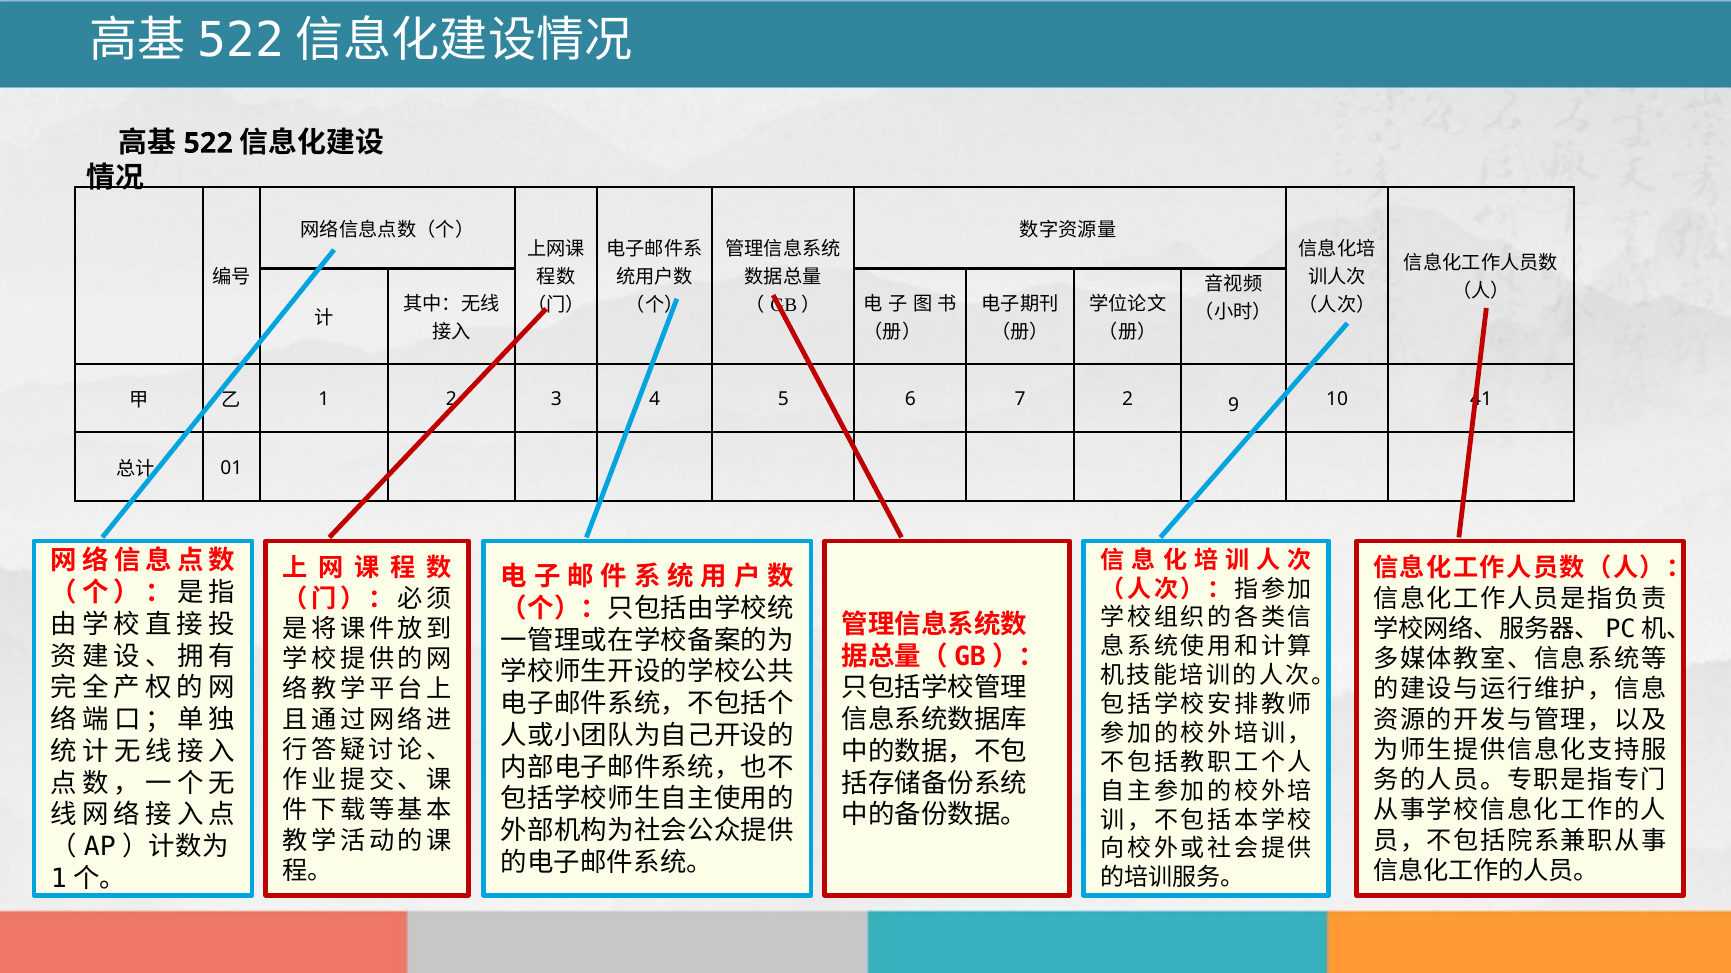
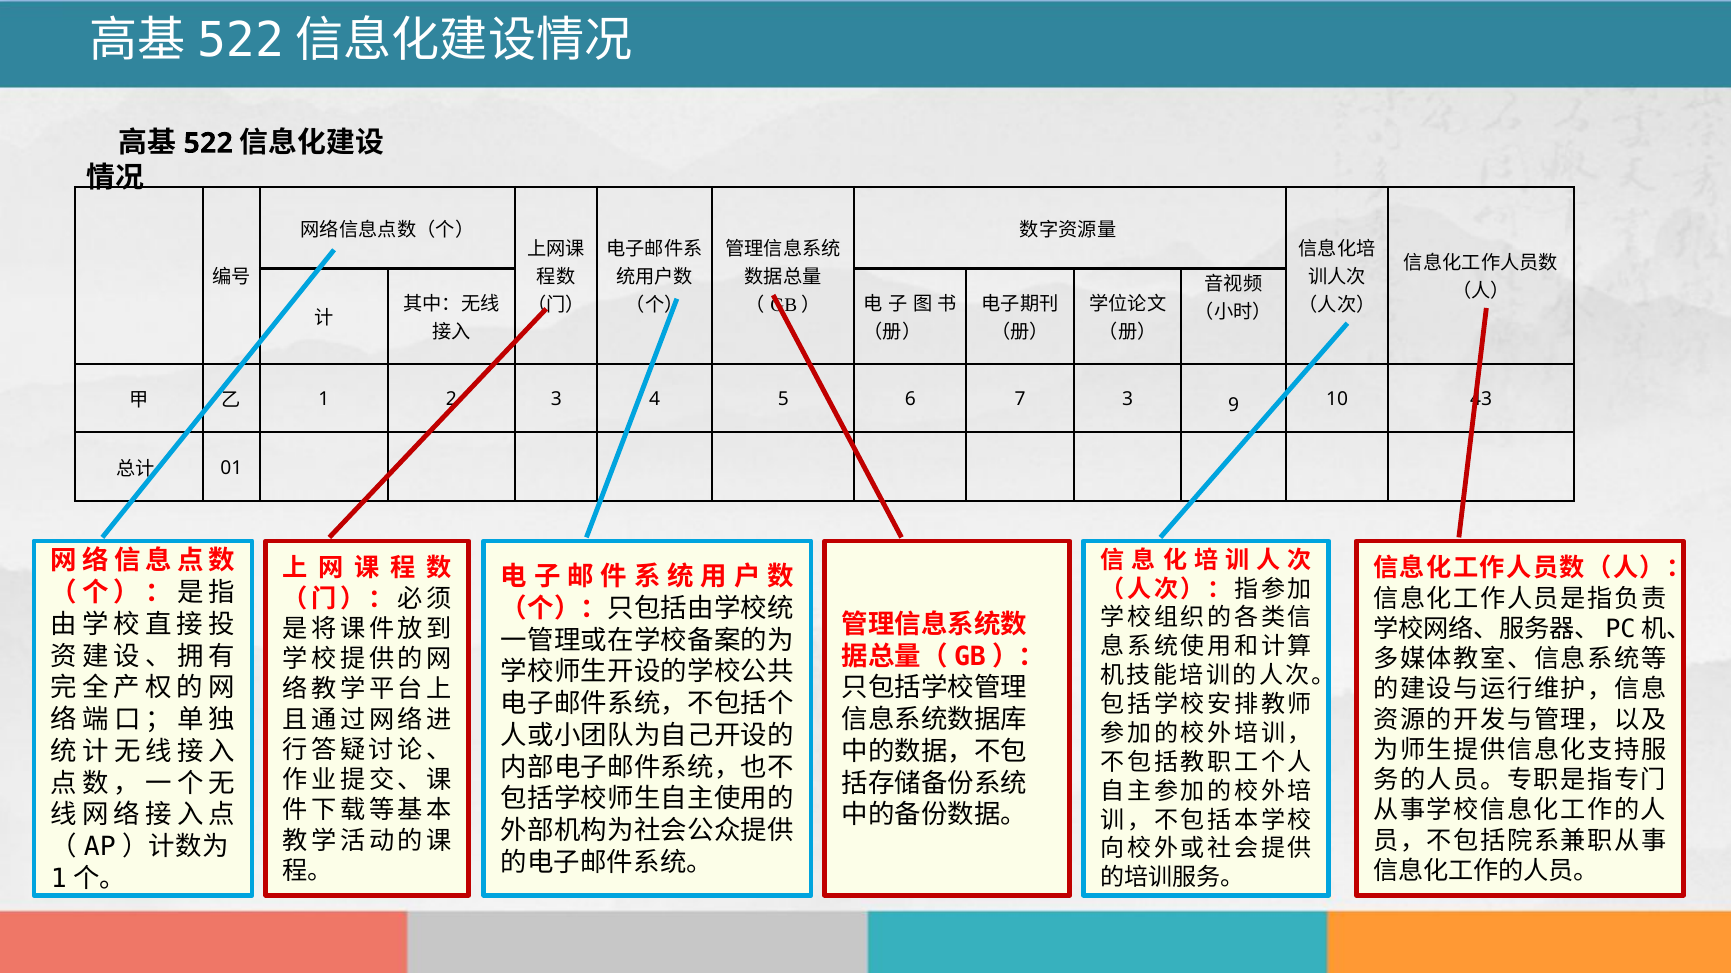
7 2: 2 -> 3 (1128, 400)
41: 41 -> 43 (1481, 400)
